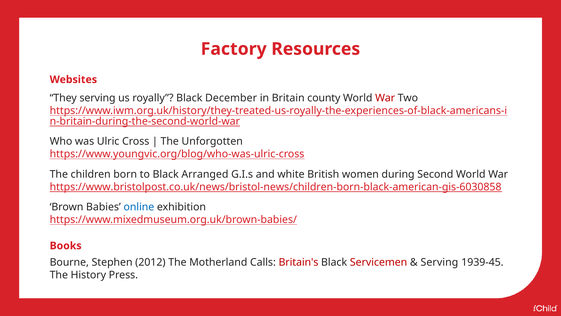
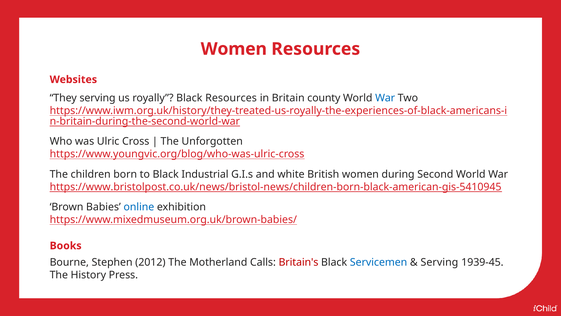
Factory: Factory -> Women (234, 49)
Black December: December -> Resources (231, 98)
War colour: red -> blue (385, 98)
Arranged: Arranged -> Industrial (205, 174)
https://www.bristolpost.co.uk/news/bristol-news/children-born-black-american-gis-6030858: https://www.bristolpost.co.uk/news/bristol-news/children-born-black-american-gis-6030858 -> https://www.bristolpost.co.uk/news/bristol-news/children-born-black-american-gis-5410945 (276, 187)
Servicemen colour: red -> blue (379, 262)
